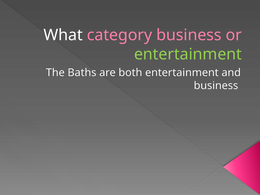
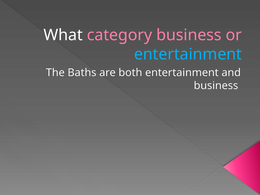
entertainment colour: light green -> light blue (188, 54)
